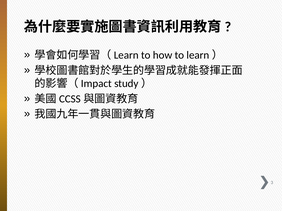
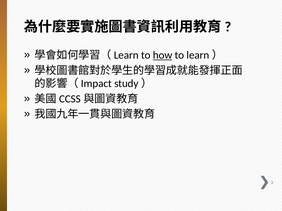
how underline: none -> present (163, 55)
